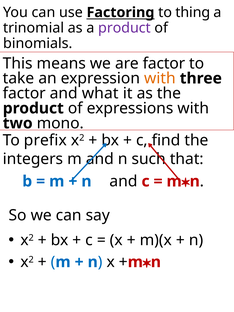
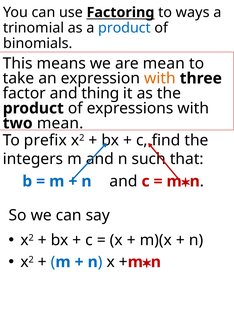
thing: thing -> ways (193, 12)
product colour: purple -> blue (124, 28)
are factor: factor -> mean (164, 63)
what: what -> thing (100, 93)
two mono: mono -> mean (60, 123)
